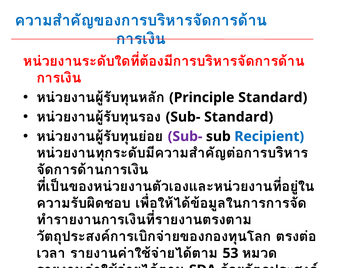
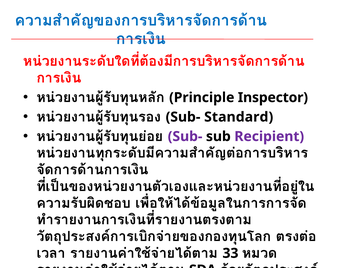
Principle Standard: Standard -> Inspector (273, 98)
Recipient colour: blue -> purple (269, 137)
53: 53 -> 33 (230, 254)
